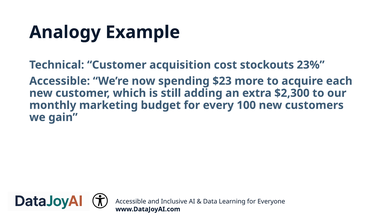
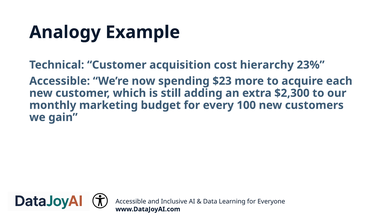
stockouts: stockouts -> hierarchy (267, 65)
